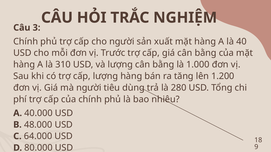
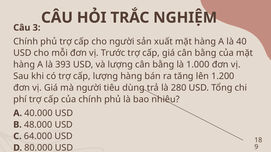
310: 310 -> 393 (63, 65)
